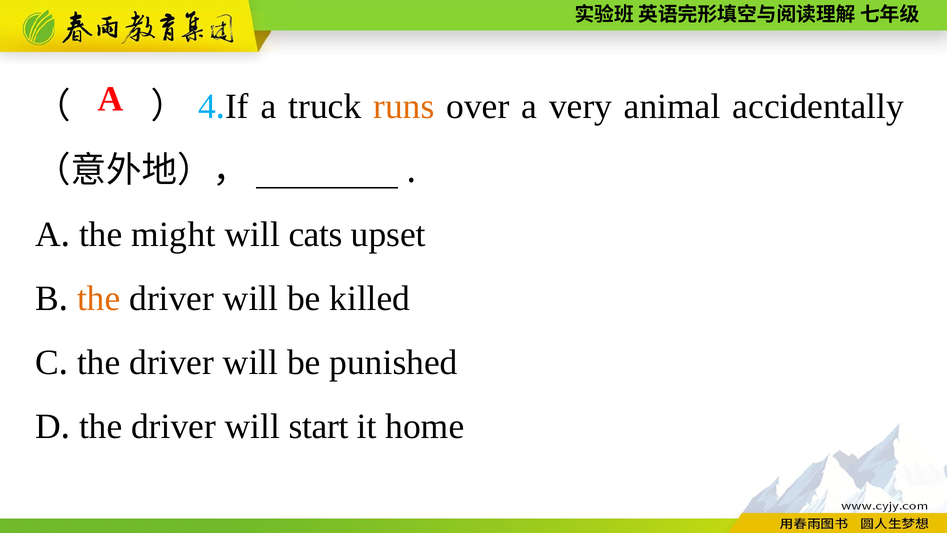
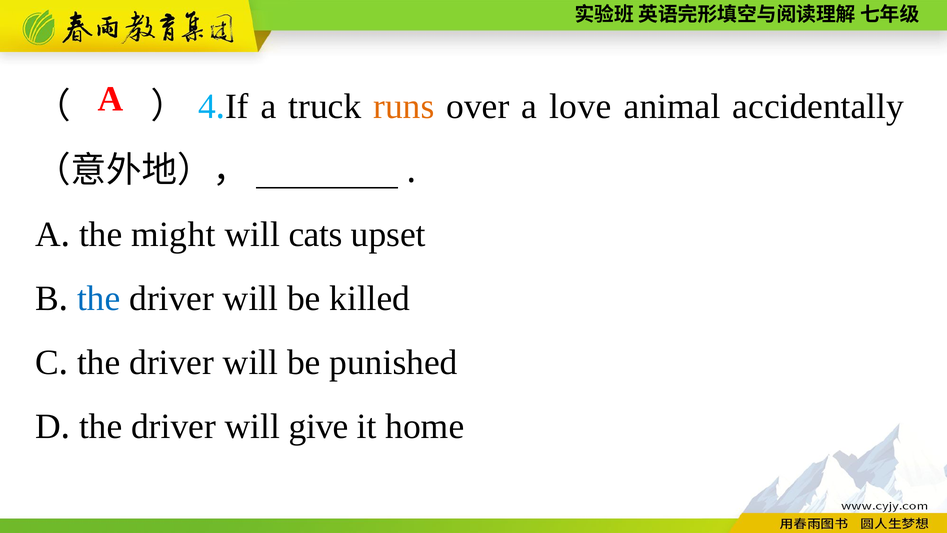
very: very -> love (580, 107)
the colour: orange -> blue (99, 298)
start: start -> give (319, 426)
